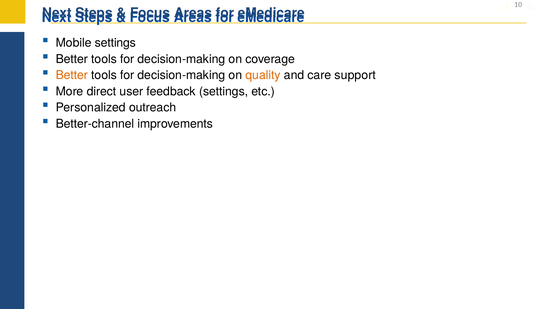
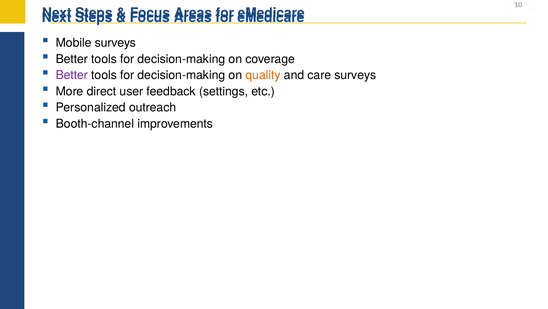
Mobile settings: settings -> surveys (115, 43)
Better colour: orange -> purple (72, 75)
care support: support -> surveys (355, 75)
Better-channel: Better-channel -> Booth-channel (95, 123)
